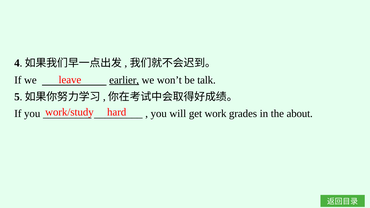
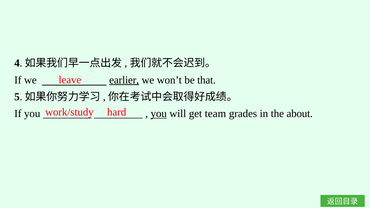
talk: talk -> that (207, 80)
you underline: none -> present (159, 114)
work: work -> team (215, 114)
